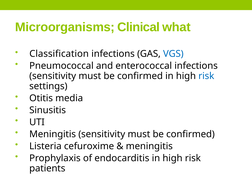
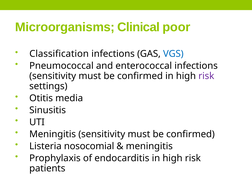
what: what -> poor (176, 27)
risk colour: blue -> purple (206, 76)
cefuroxime: cefuroxime -> nosocomial (89, 146)
